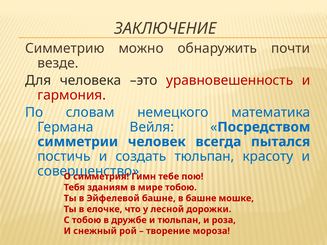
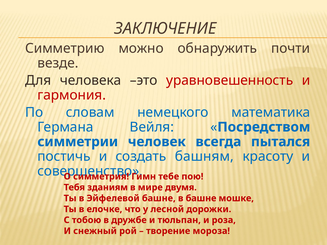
создать тюльпан: тюльпан -> башням (204, 157)
мире тобою: тобою -> двумя (181, 188)
